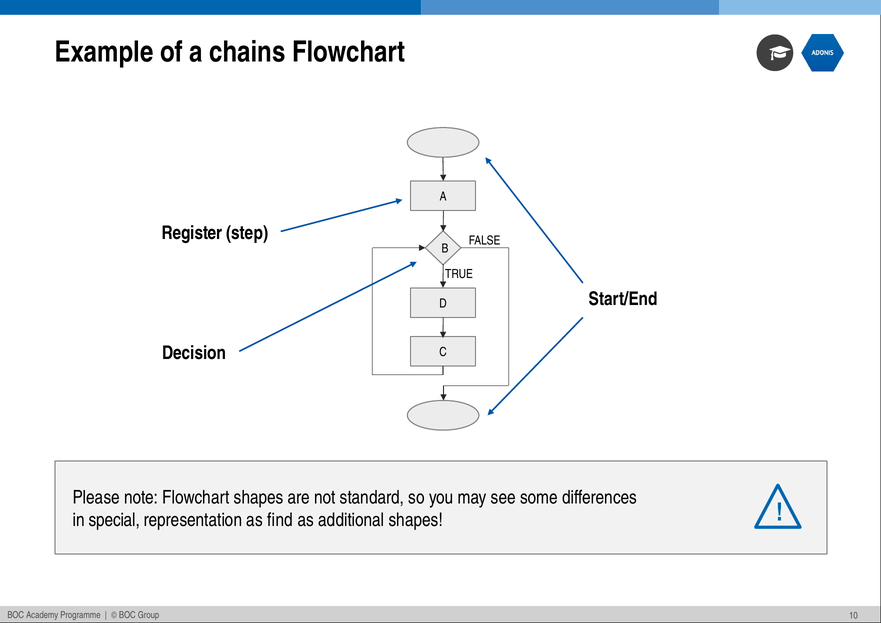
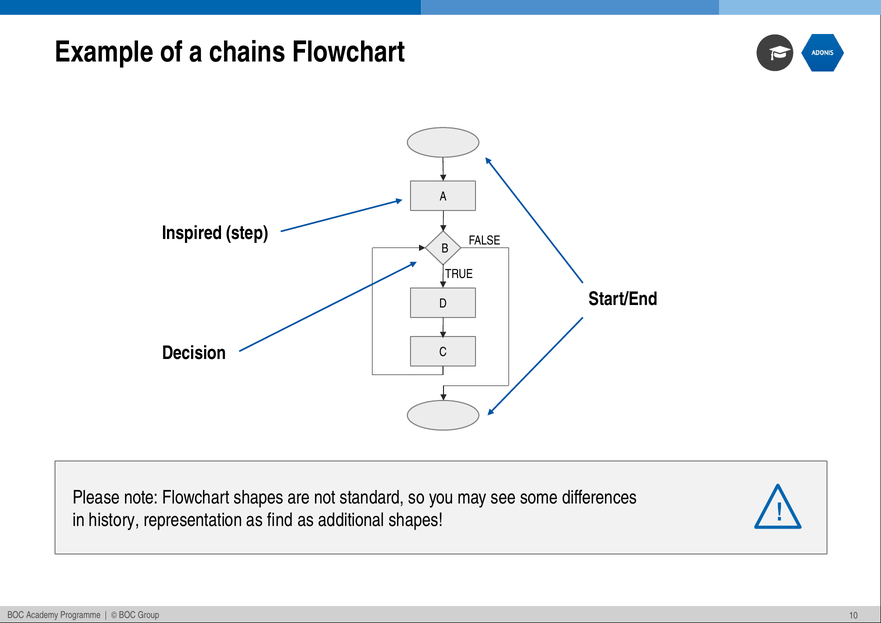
Register: Register -> Inspired (192, 233)
special: special -> history (114, 520)
